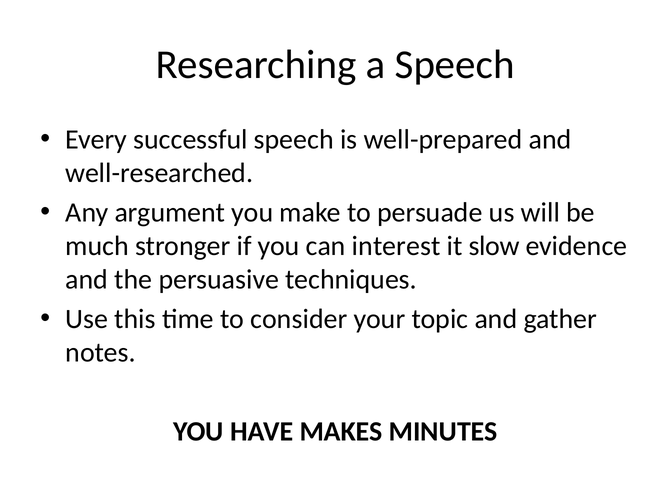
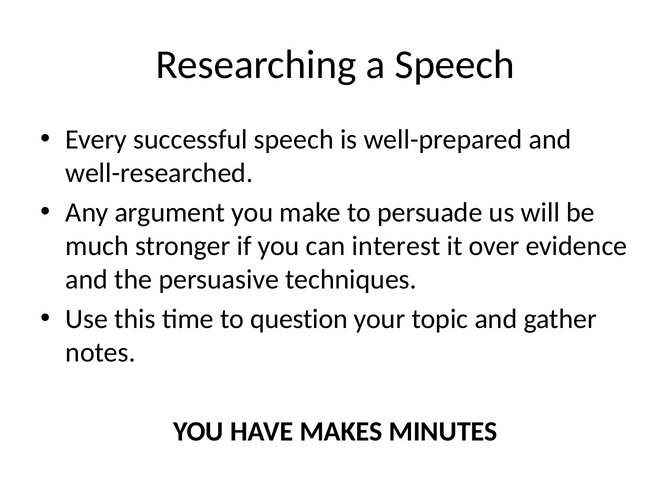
slow: slow -> over (494, 246)
consider: consider -> question (299, 319)
